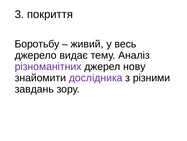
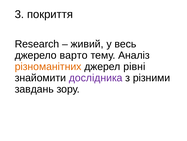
Боротьбу: Боротьбу -> Research (37, 44)
видає: видає -> варто (74, 55)
різноманітних colour: purple -> orange (48, 66)
нову: нову -> рівні (134, 66)
